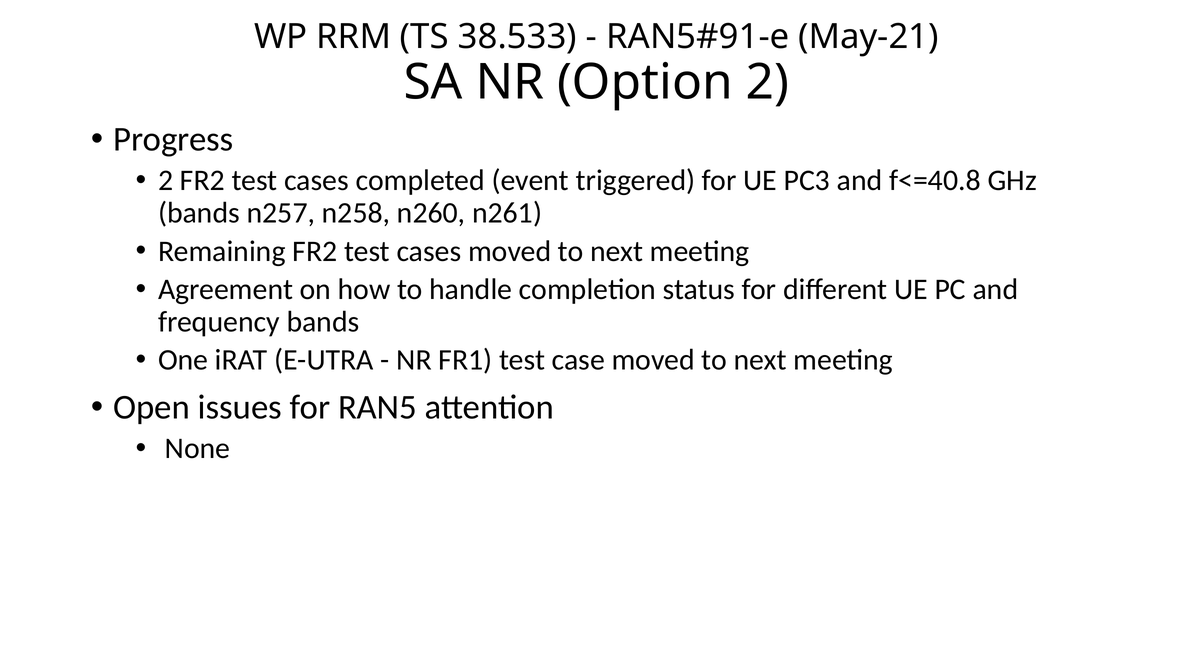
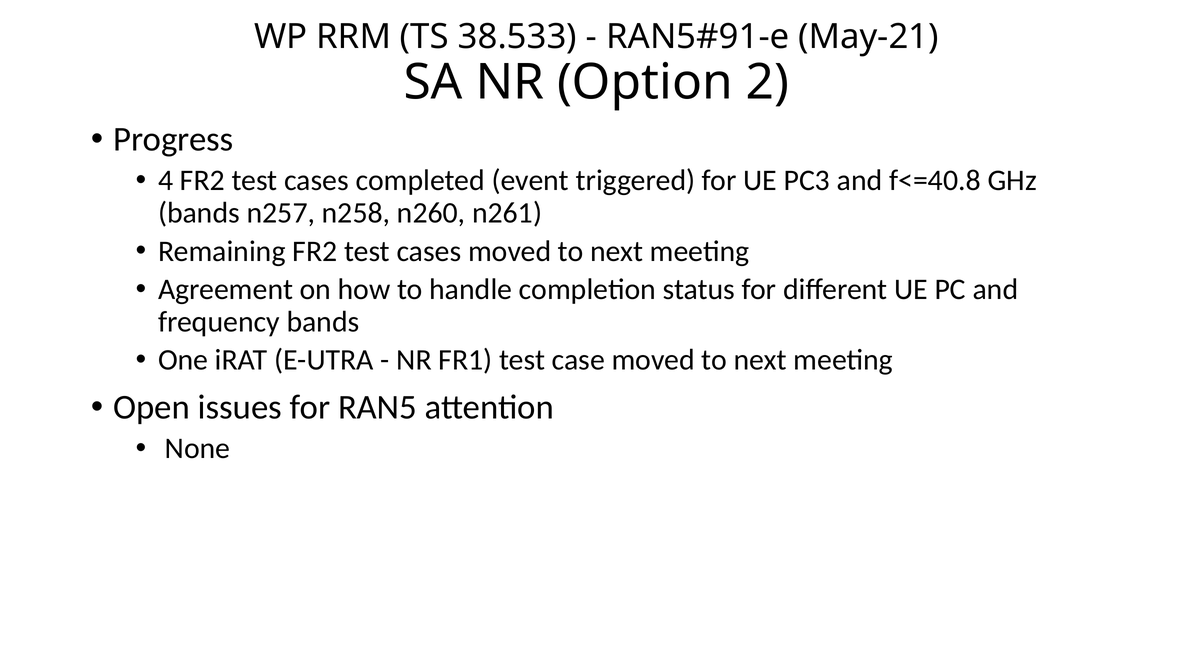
2: 2 -> 4 (166, 181)
